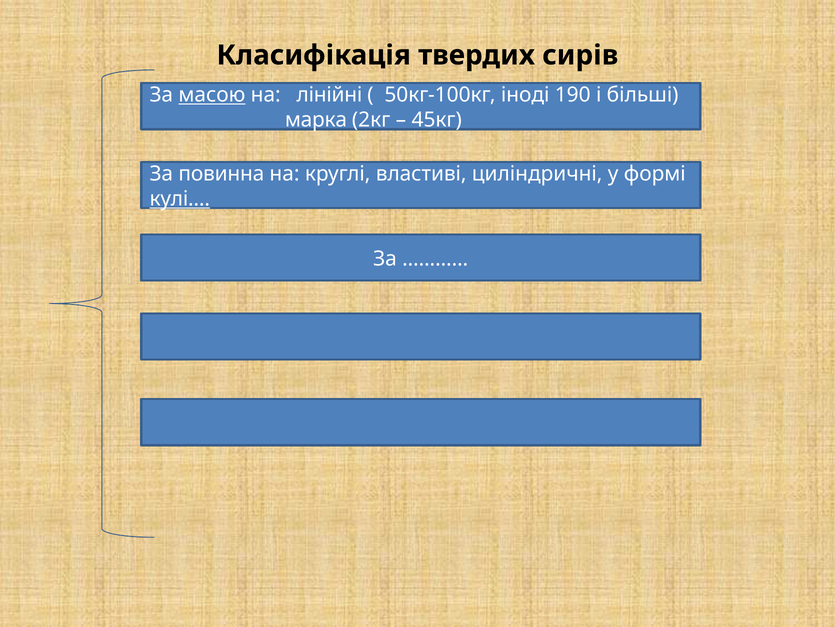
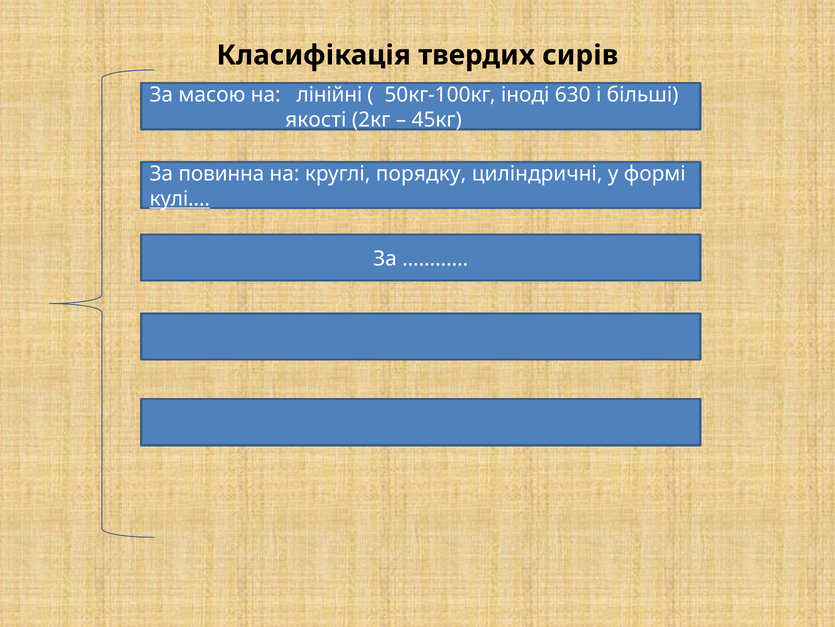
масою underline: present -> none (212, 95)
190: 190 -> 630 (573, 95)
марка: марка -> якості (316, 120)
властиві: властиві -> порядку (421, 174)
